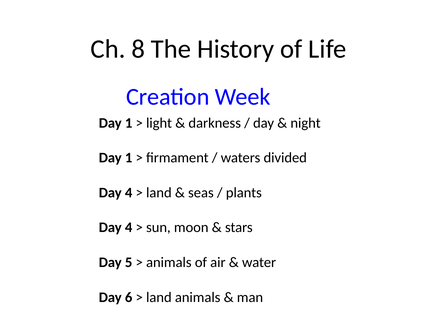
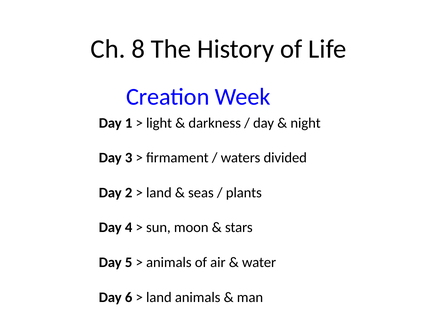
1: 1 -> 3 (129, 158)
4: 4 -> 2 (129, 193)
